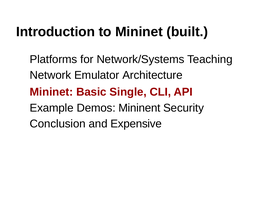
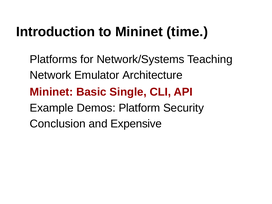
built: built -> time (187, 32)
Mininent: Mininent -> Platform (139, 108)
